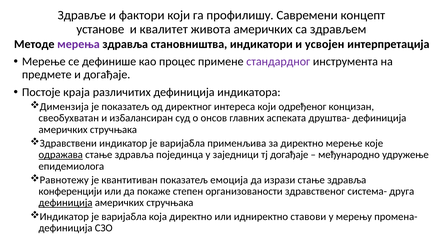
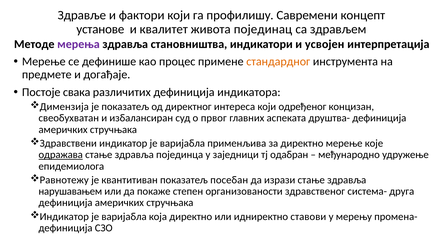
живота америчких: америчких -> појединац (263, 29)
стандардног colour: purple -> orange (278, 62)
краја: краја -> свака (77, 92)
онсов: онсов -> првог (214, 118)
тј догађаје: догађаје -> одабран (289, 155)
емоција: емоција -> посебан (229, 180)
конференцији: конференцији -> нарушавањем (70, 192)
дефиниција underline: present -> none (66, 203)
